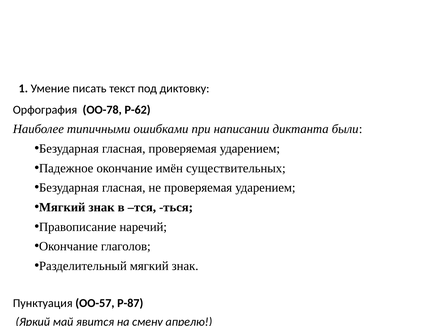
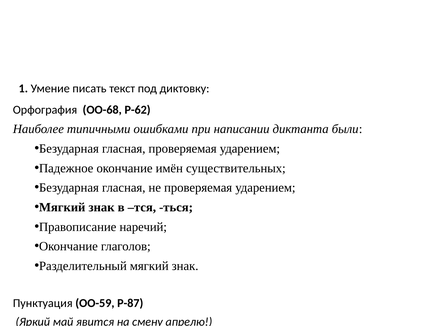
ОО-78: ОО-78 -> ОО-68 (102, 110)
ОО-57: ОО-57 -> ОО-59 (95, 303)
